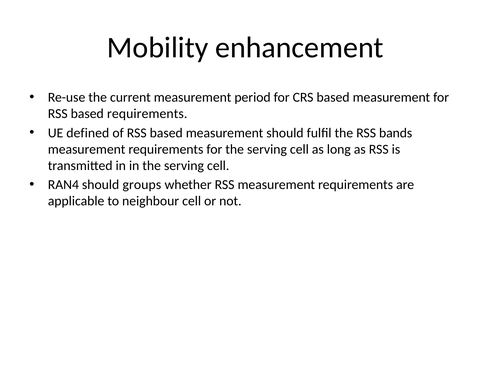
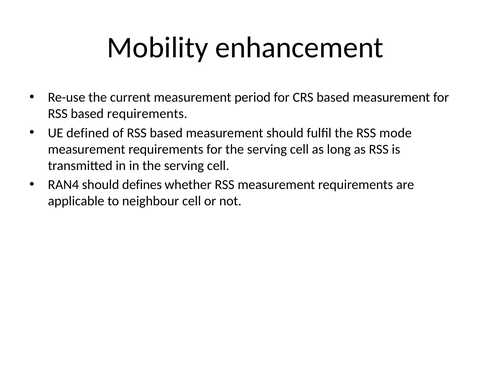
bands: bands -> mode (396, 133)
groups: groups -> defines (142, 185)
